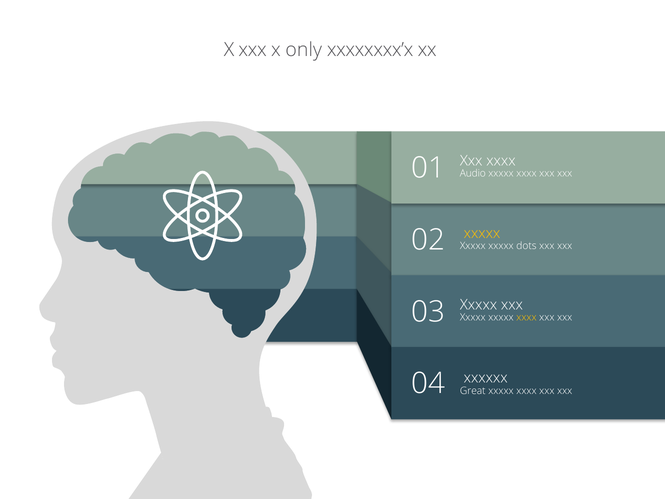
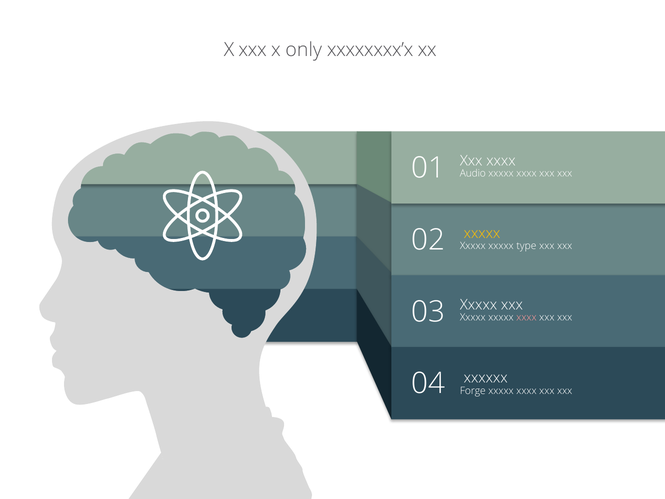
dots: dots -> type (526, 246)
xxxx colour: yellow -> pink (526, 317)
Great: Great -> Forge (473, 391)
